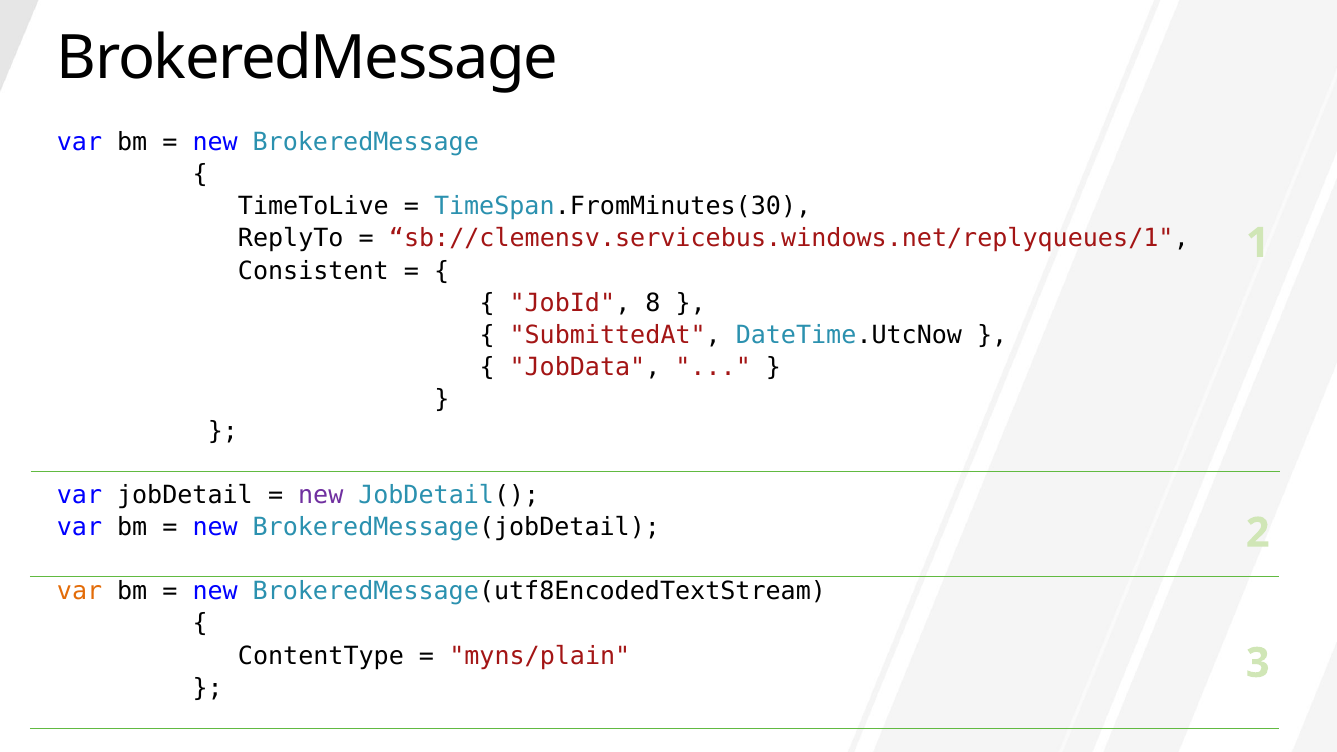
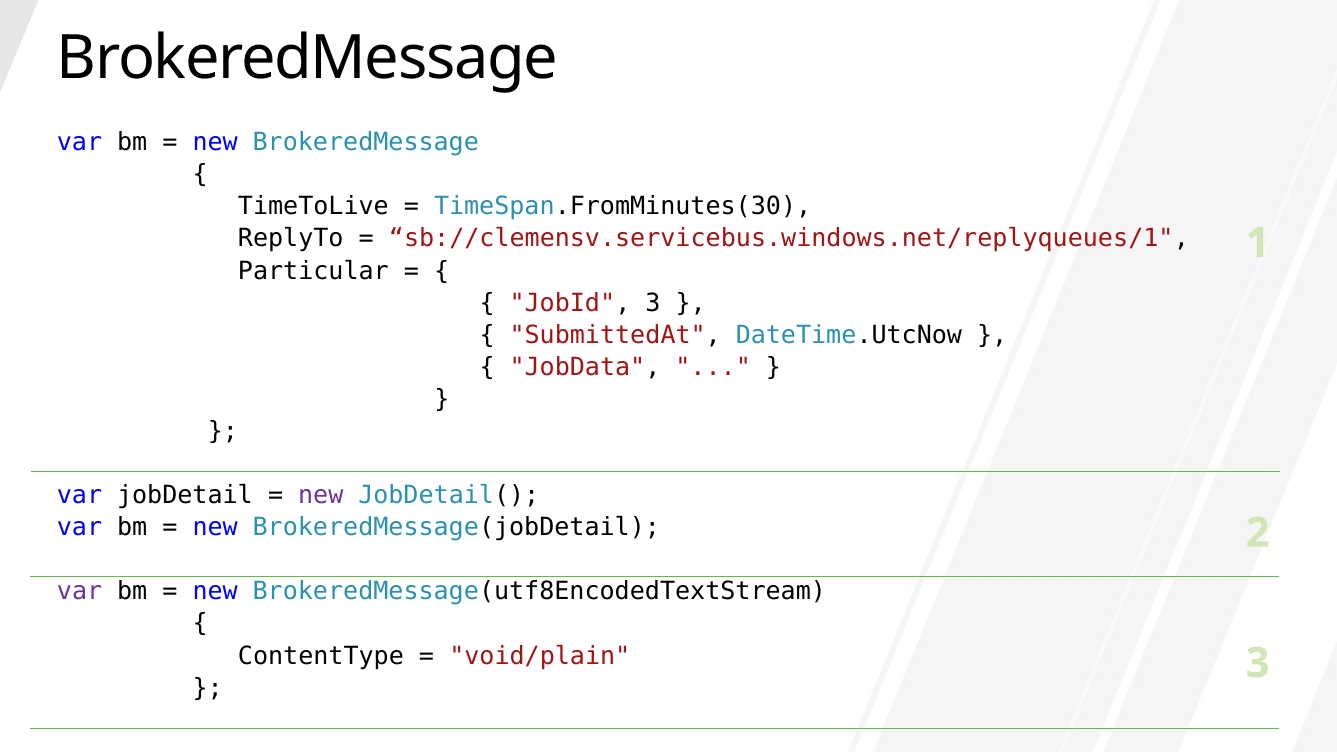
Consistent: Consistent -> Particular (313, 271)
JobId 8: 8 -> 3 (653, 303)
var colour: orange -> purple (80, 592)
myns/plain: myns/plain -> void/plain (540, 656)
